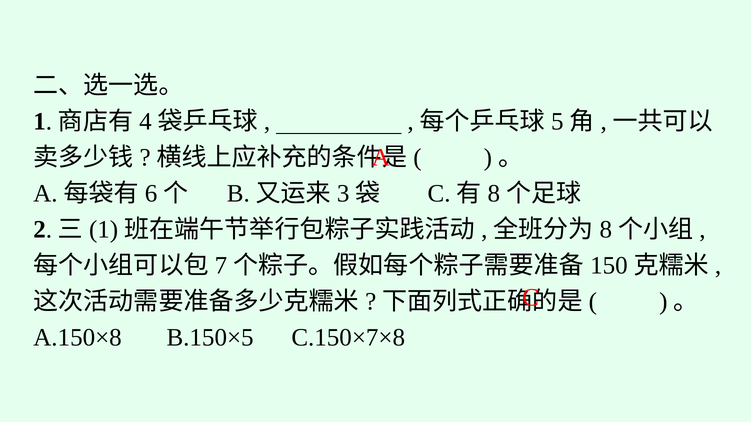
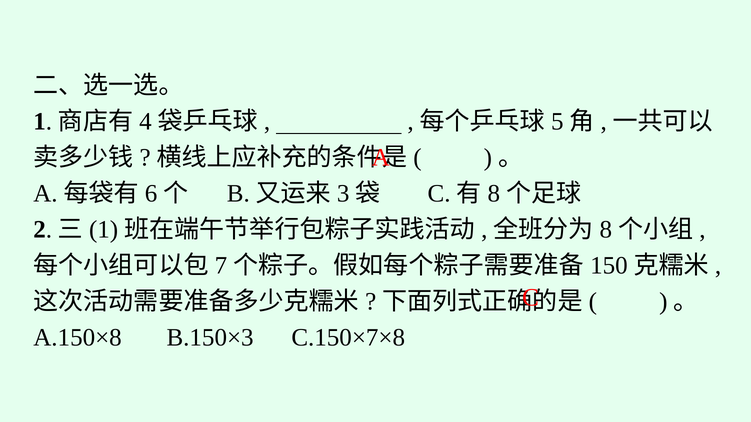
B.150×5: B.150×5 -> B.150×3 (210, 338)
